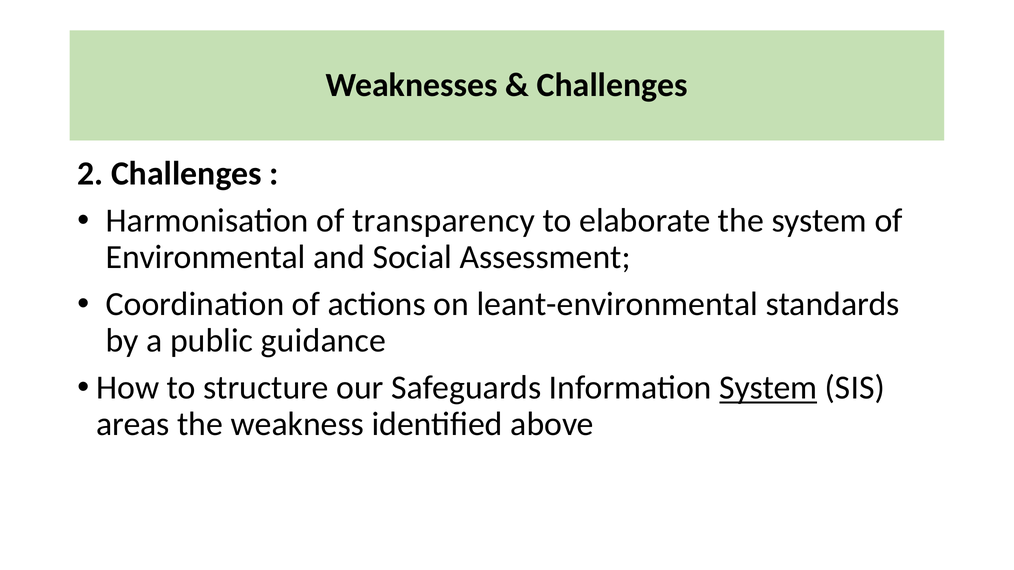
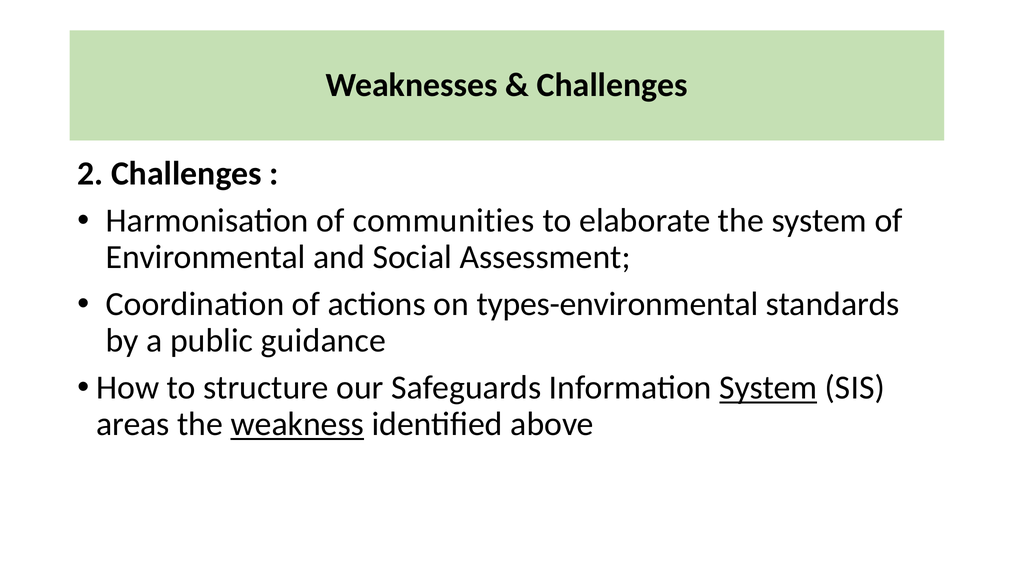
transparency: transparency -> communities (443, 221)
leant-environmental: leant-environmental -> types-environmental (618, 304)
weakness underline: none -> present (297, 425)
